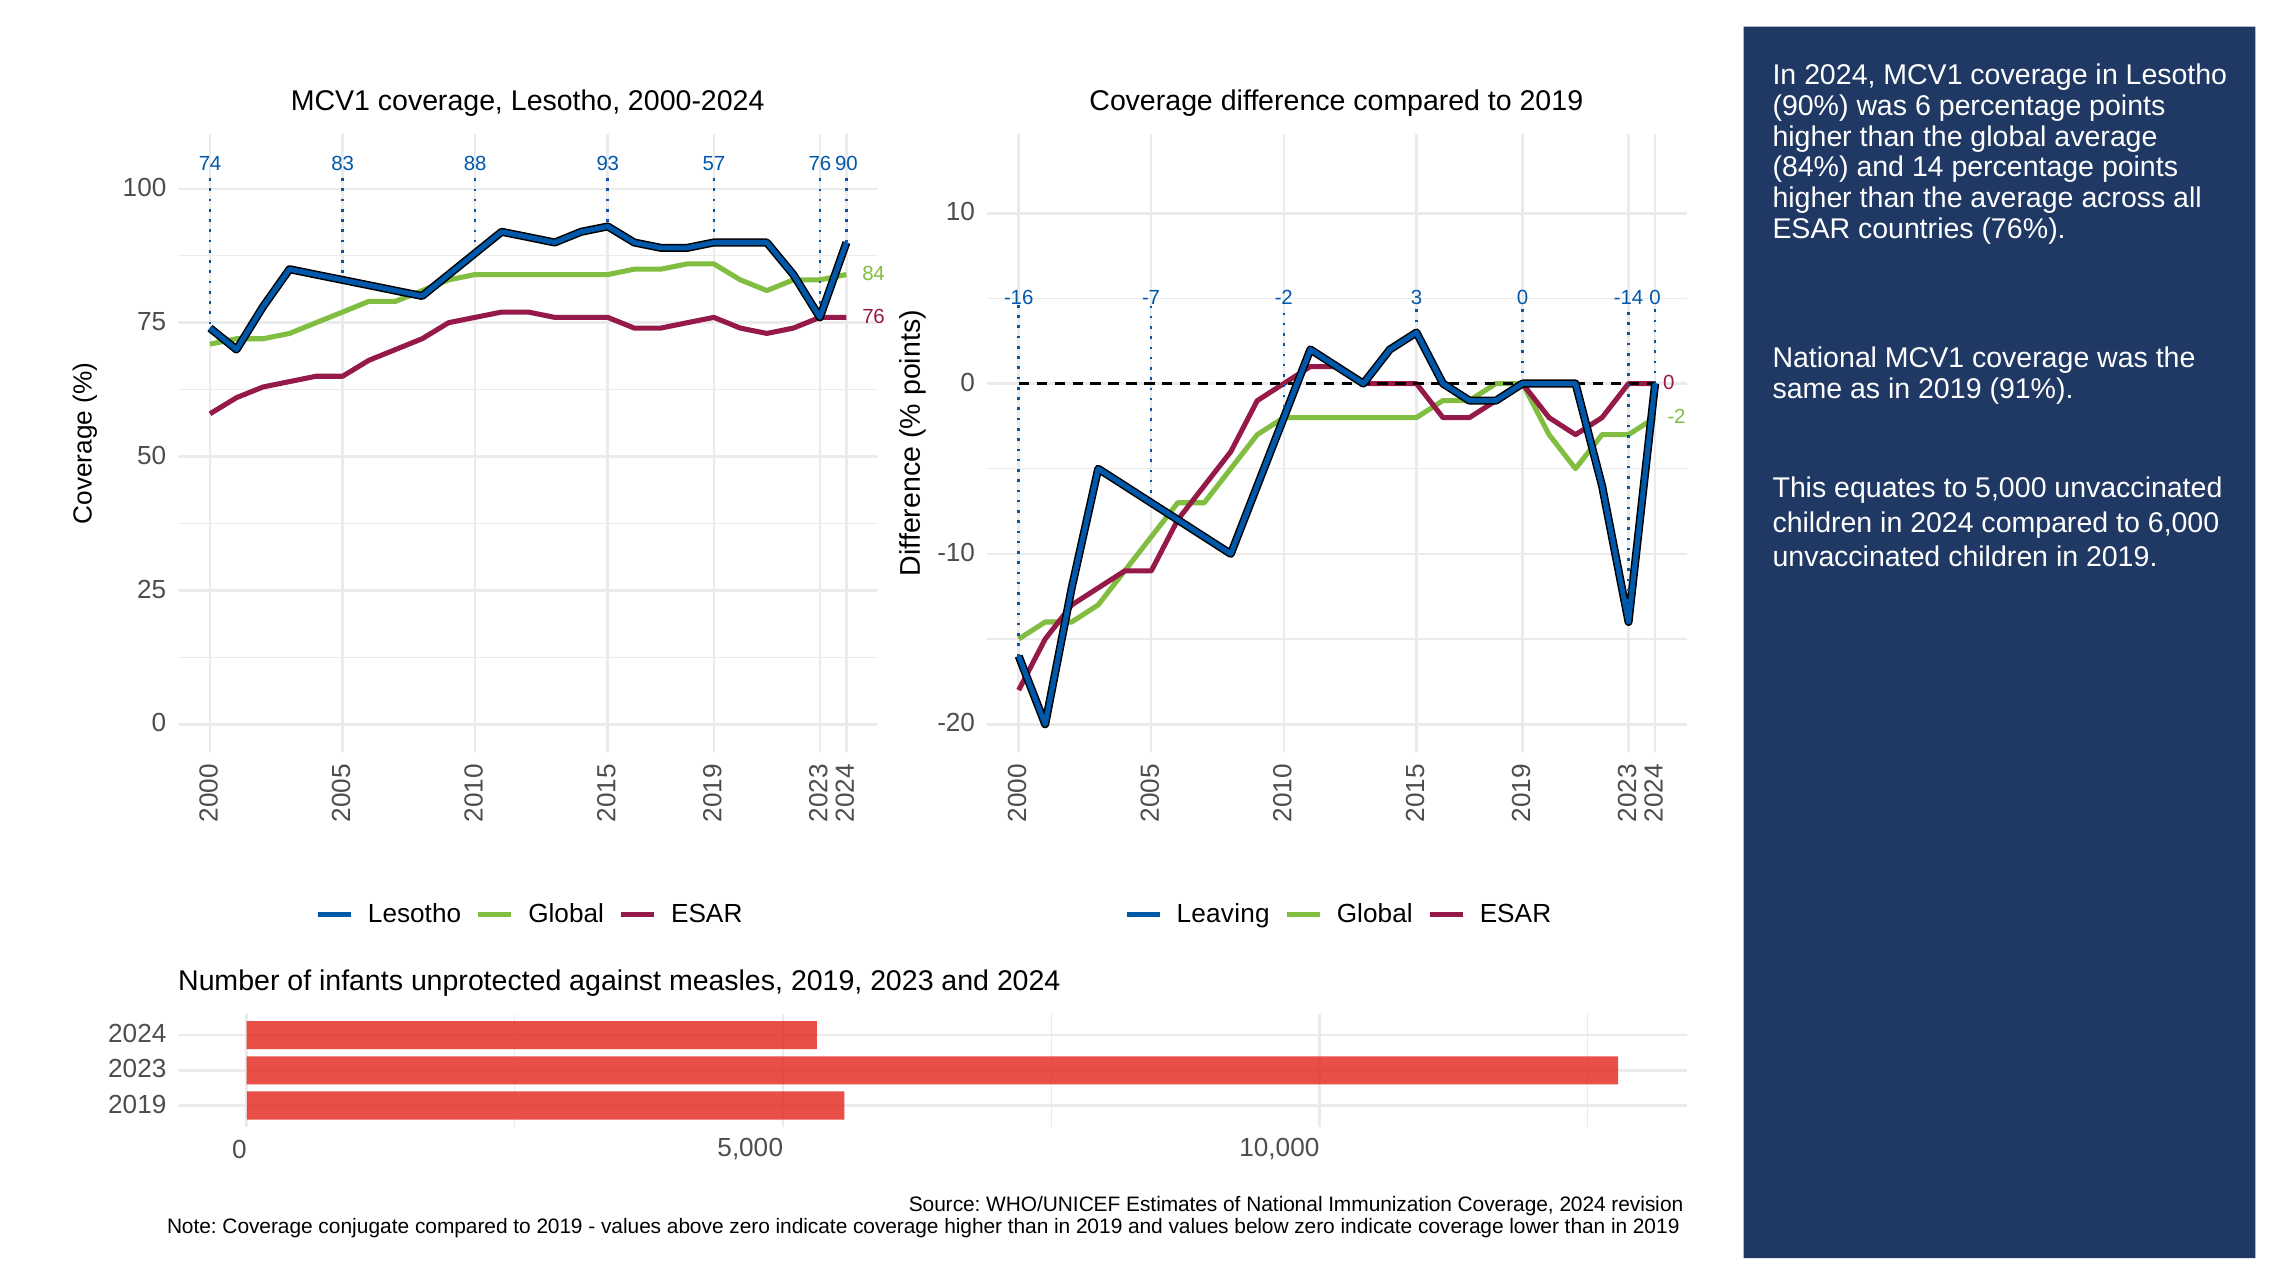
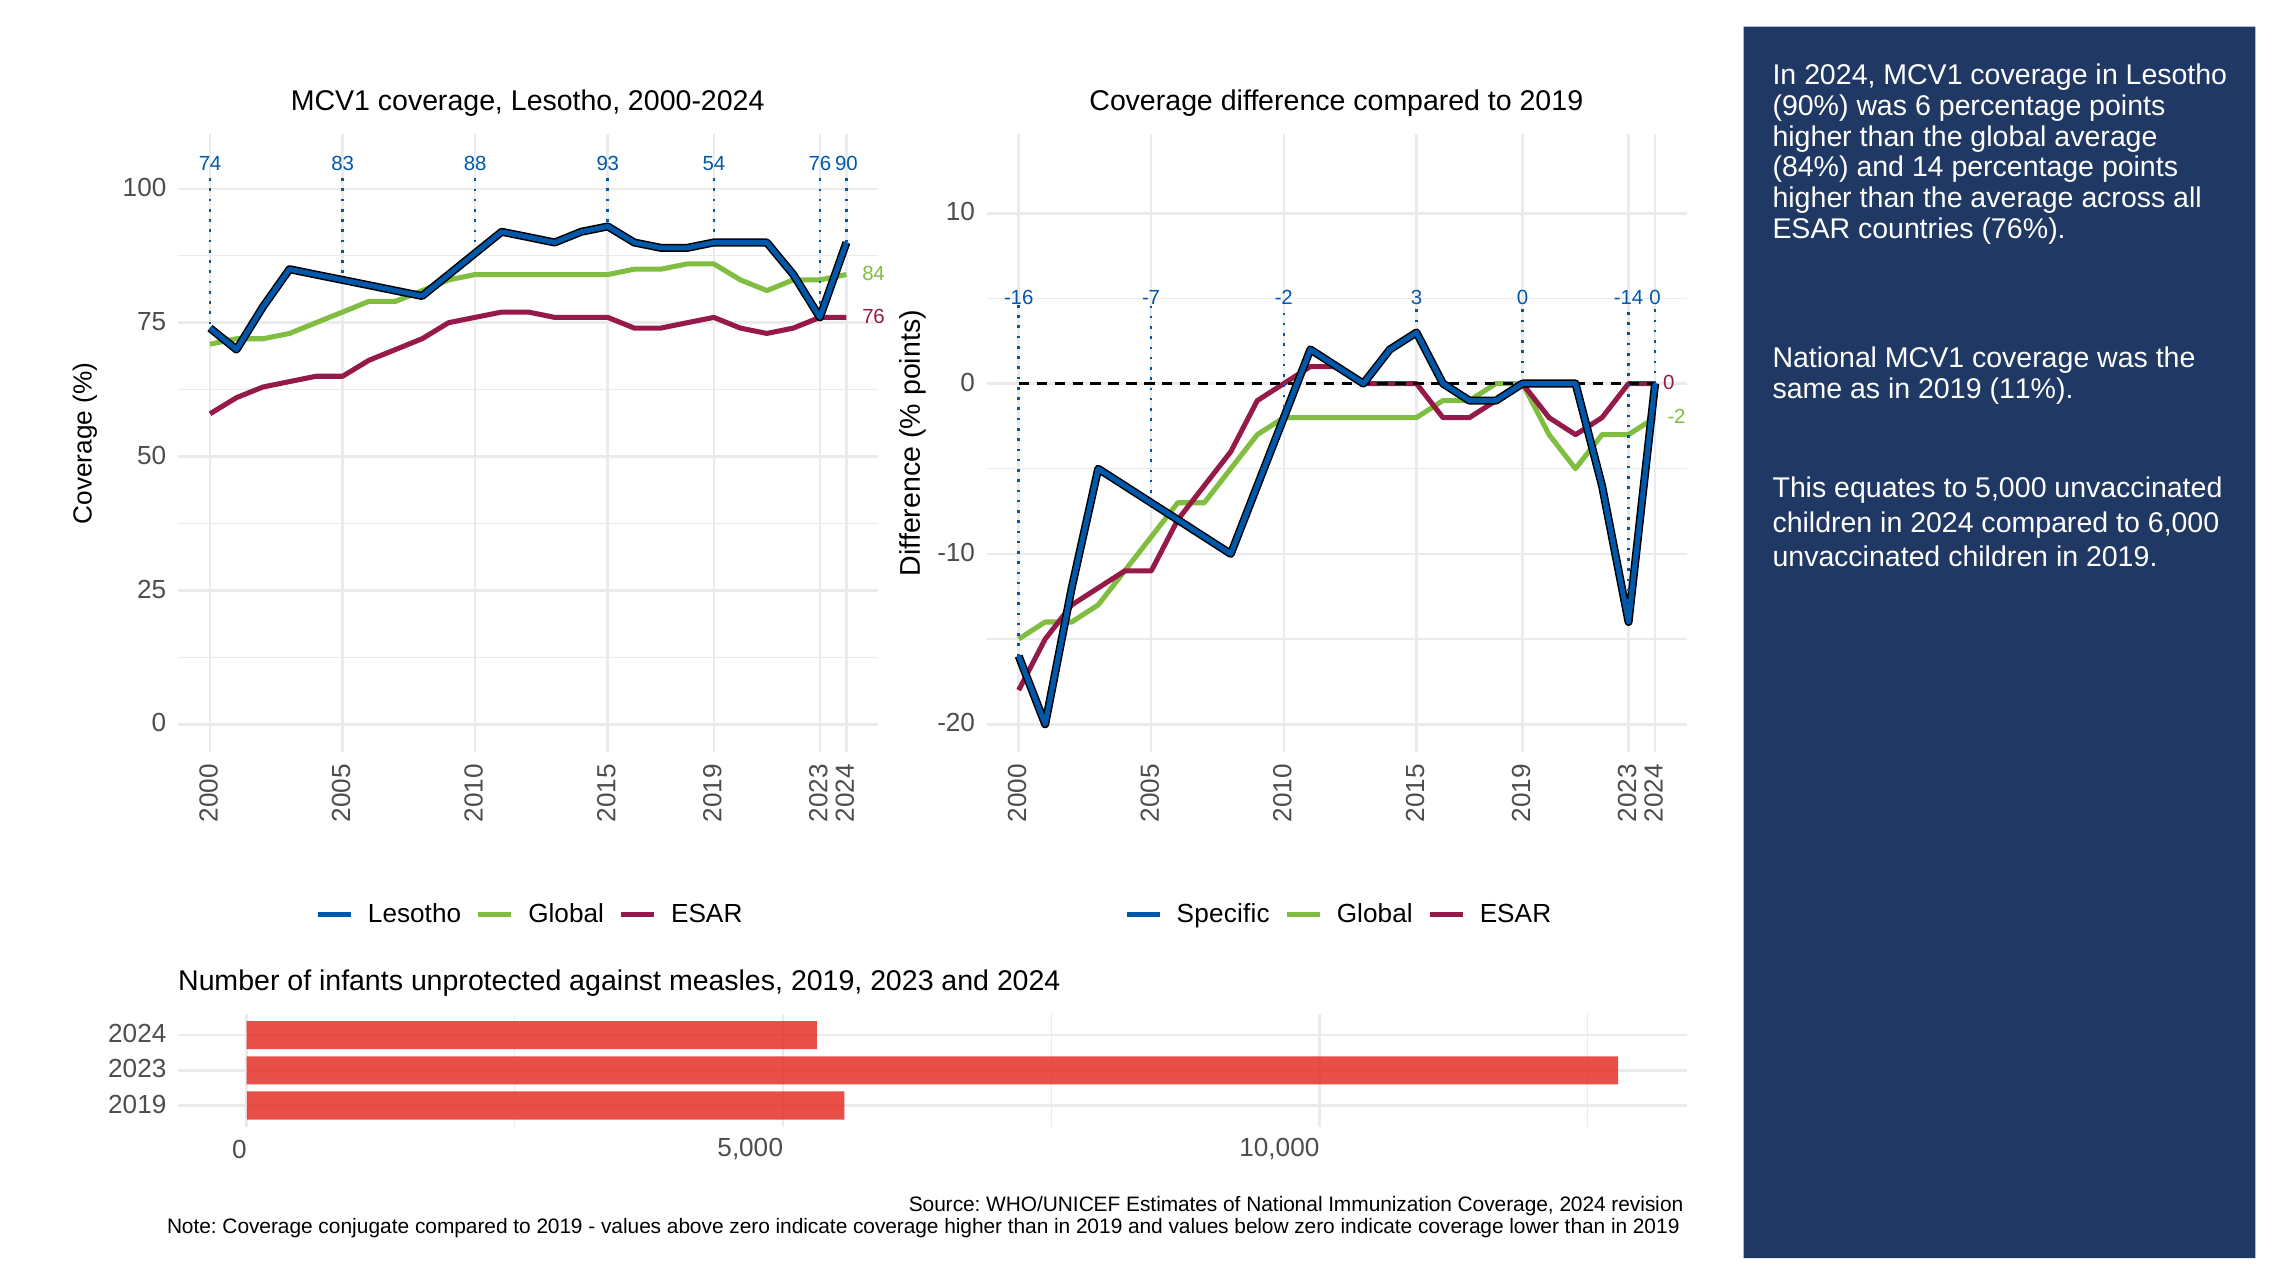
57: 57 -> 54 (714, 163)
91%: 91% -> 11% (2032, 389)
Leaving: Leaving -> Specific (1223, 914)
